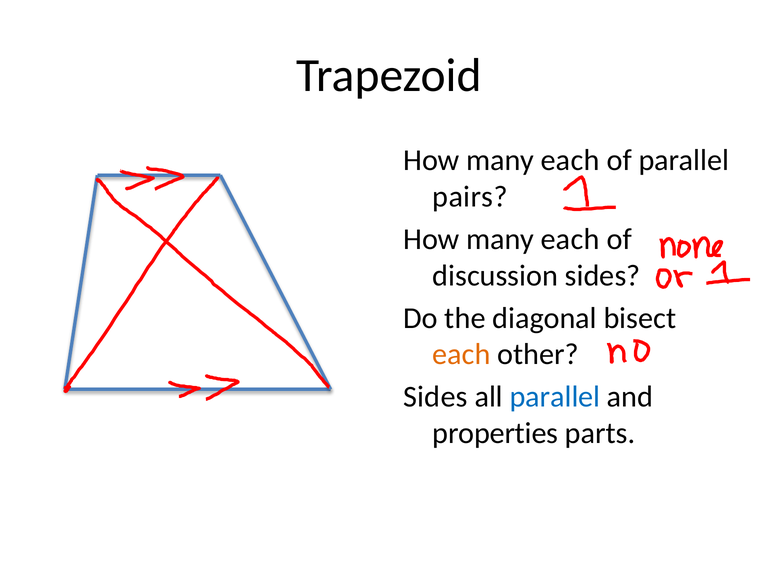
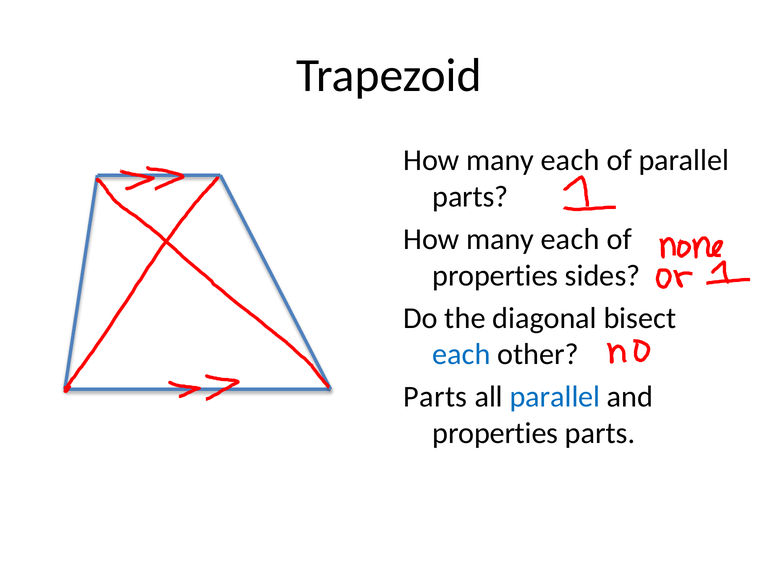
pairs: pairs -> parts (470, 197)
discussion: discussion -> properties (495, 275)
each colour: orange -> blue (462, 354)
Sides: Sides -> Parts (435, 396)
